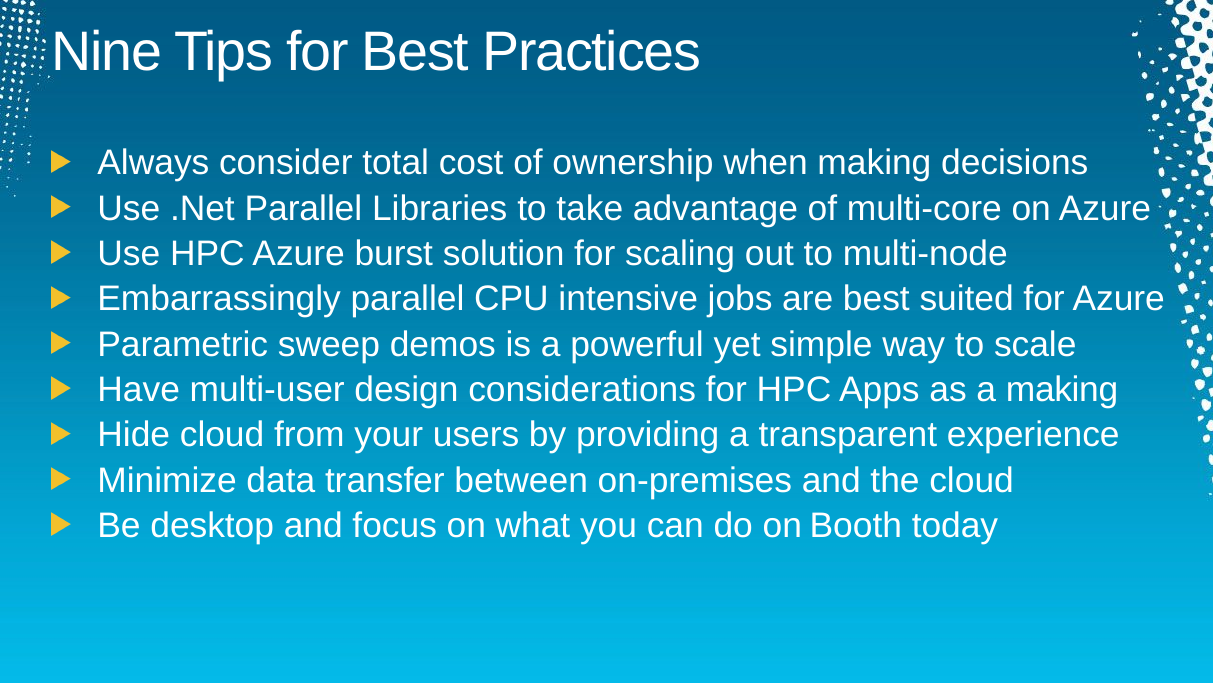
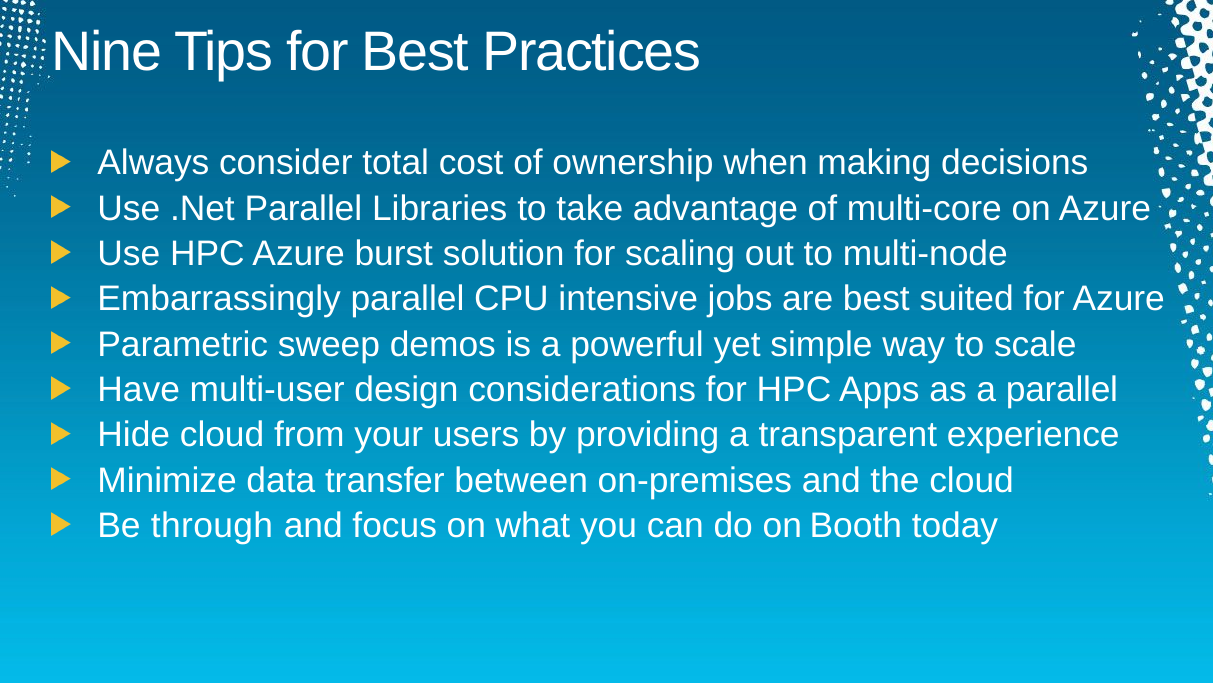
a making: making -> parallel (1062, 390)
desktop: desktop -> through (212, 526)
